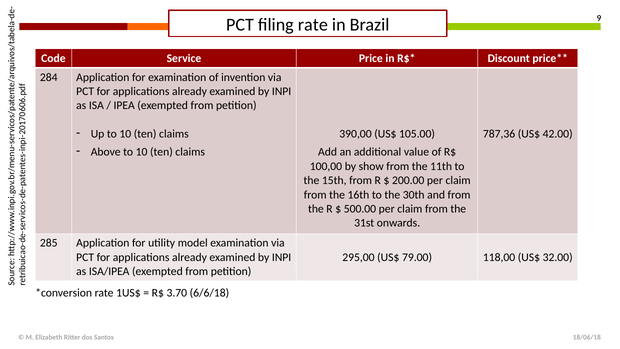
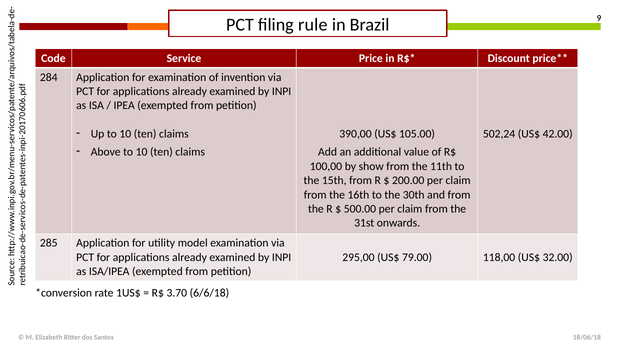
filing rate: rate -> rule (313, 25)
787,36: 787,36 -> 502,24 (499, 134)
